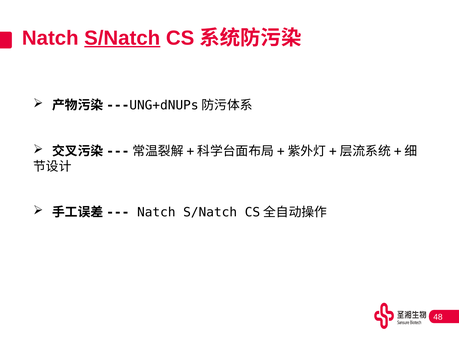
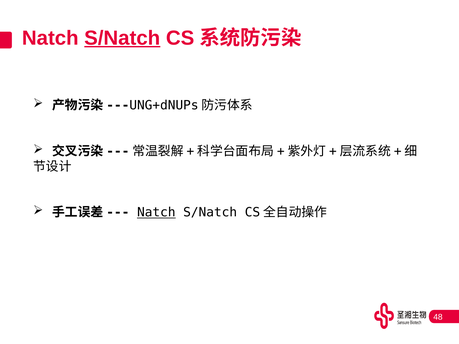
Natch underline: none -> present (156, 213)
